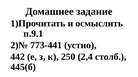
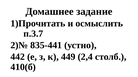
п.9.1: п.9.1 -> п.3.7 (33, 34)
773-441: 773-441 -> 835-441 (46, 46)
250: 250 -> 449 (68, 57)
445(б: 445(б -> 410(б (23, 67)
